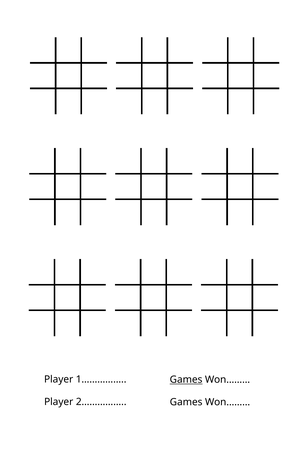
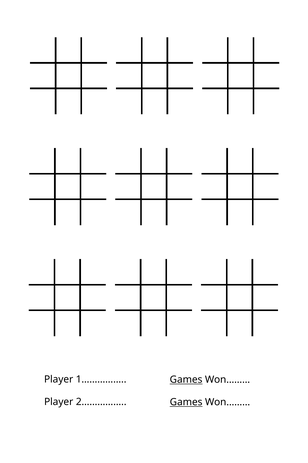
Games underline: none -> present (186, 401)
